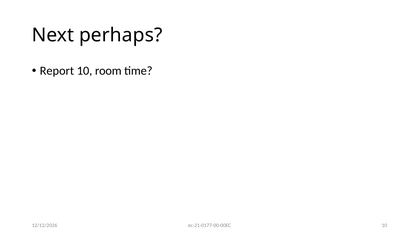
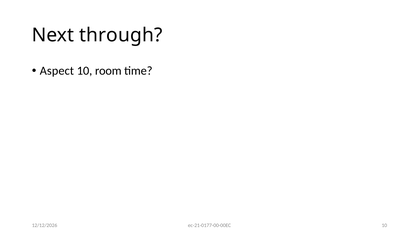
perhaps: perhaps -> through (121, 35)
Report: Report -> Aspect (57, 71)
